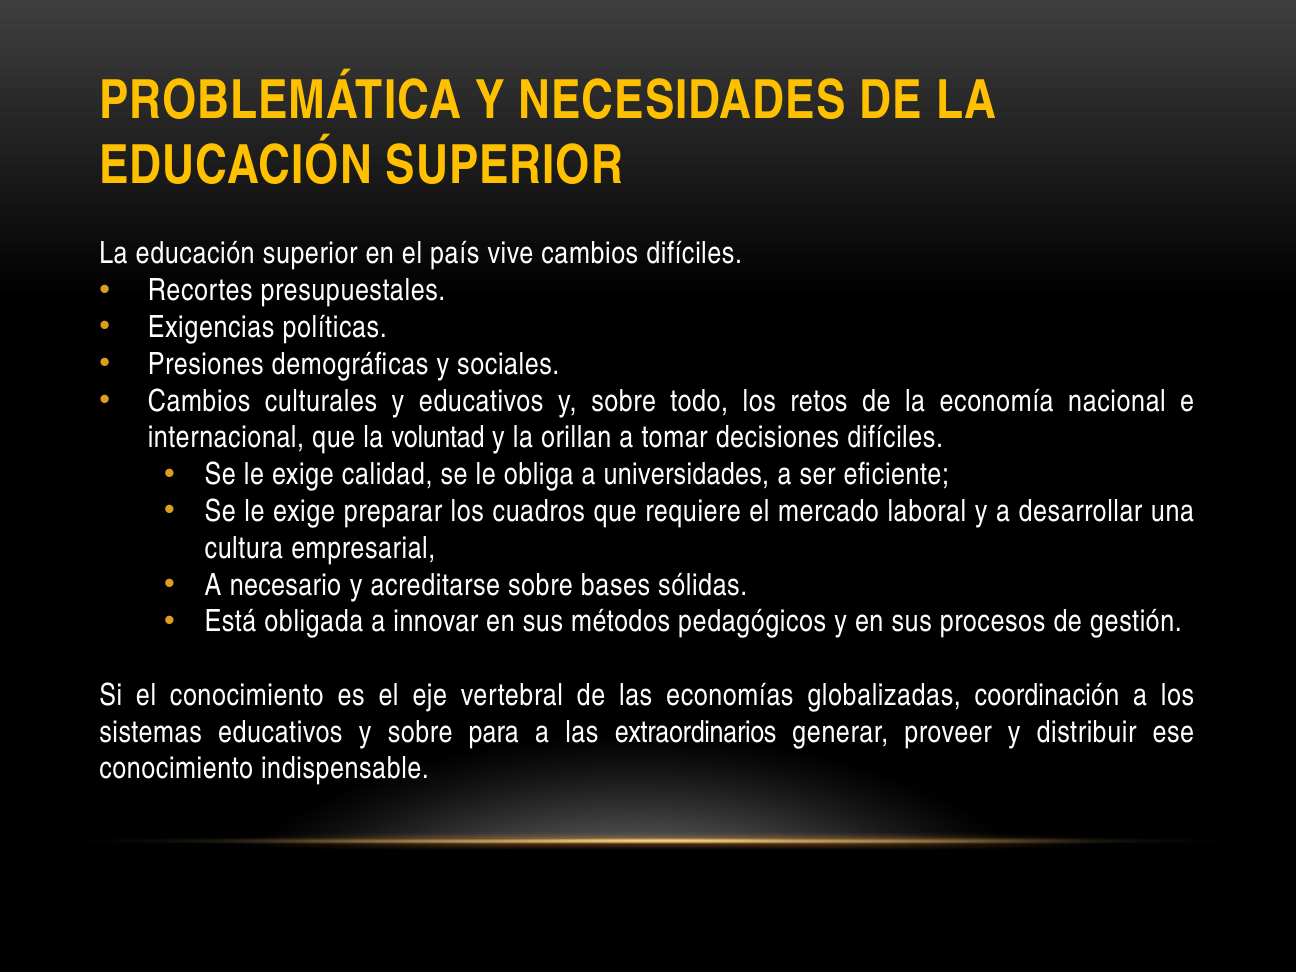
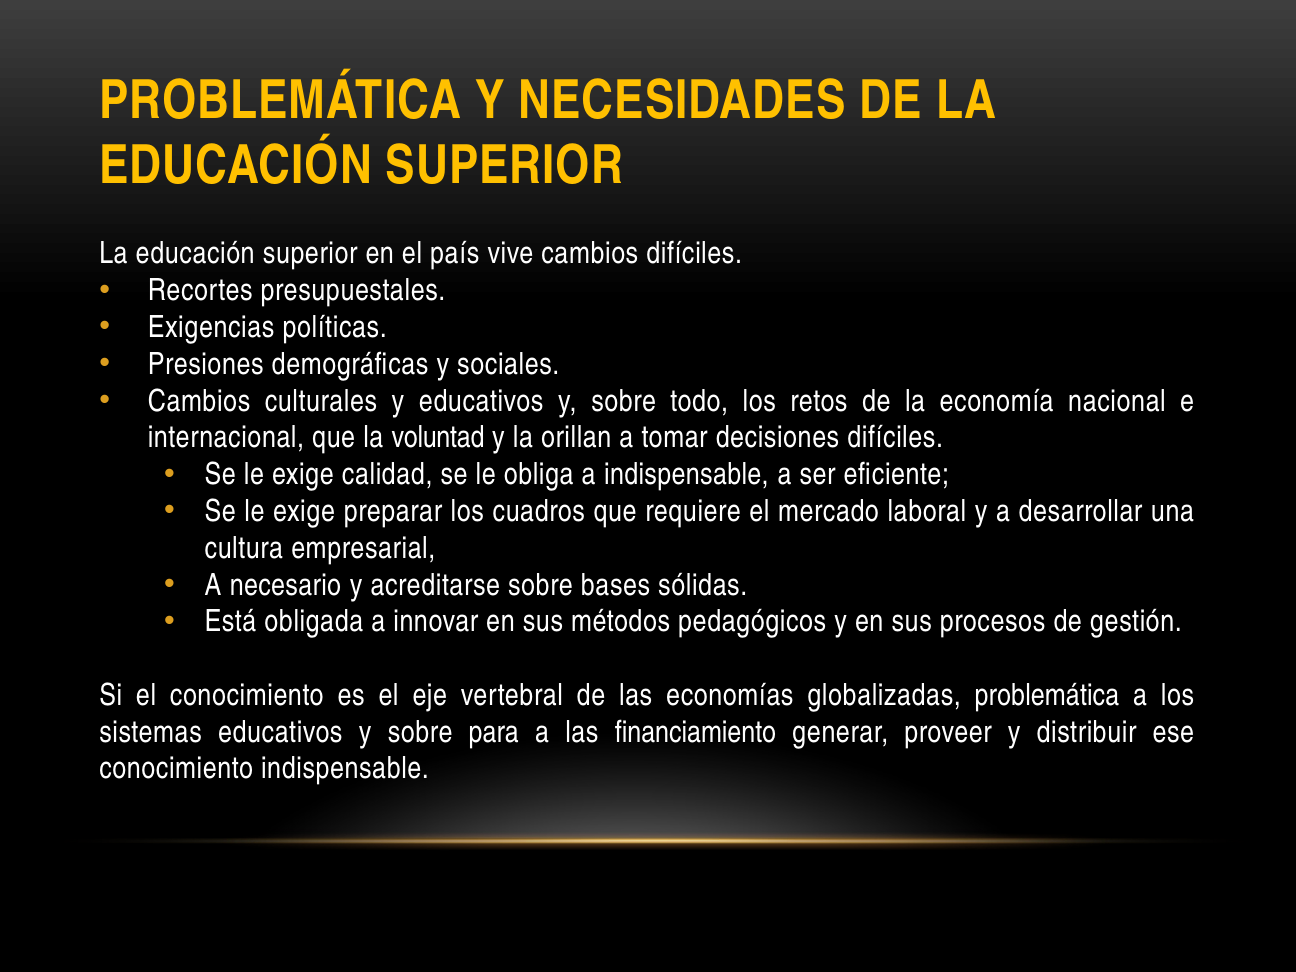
a universidades: universidades -> indispensable (686, 475)
globalizadas coordinación: coordinación -> problemática (1047, 695)
extraordinarios: extraordinarios -> financiamiento (696, 732)
